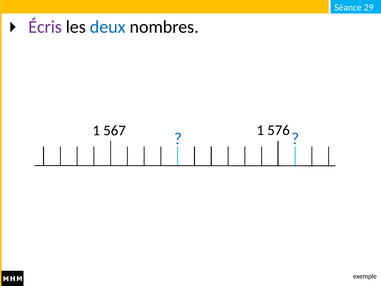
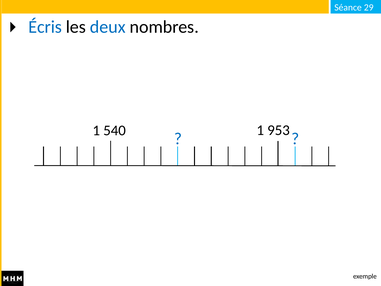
Écris colour: purple -> blue (45, 27)
567: 567 -> 540 (115, 130)
576: 576 -> 953 (279, 130)
